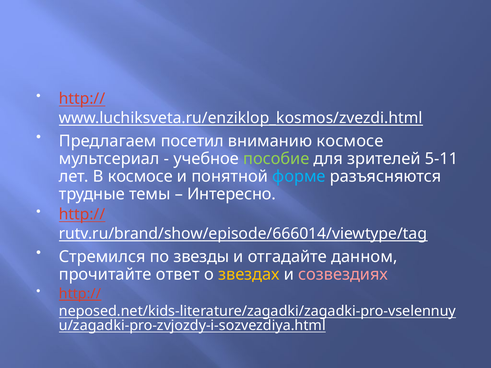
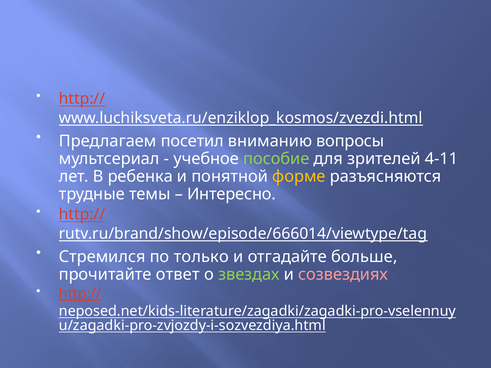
вниманию космосе: космосе -> вопросы (350, 141)
5-11: 5-11 -> 4-11 (441, 159)
В космосе: космосе -> ребенка (140, 177)
форме colour: light blue -> yellow (299, 177)
звезды: звезды -> только (201, 257)
данном: данном -> больше (364, 257)
звездах colour: yellow -> light green (249, 275)
